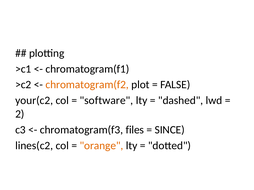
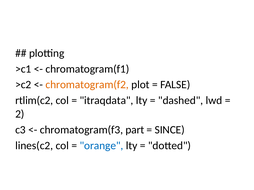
your(c2: your(c2 -> rtlim(c2 (34, 101)
software: software -> itraqdata (106, 101)
files: files -> part (135, 130)
orange colour: orange -> blue (101, 146)
